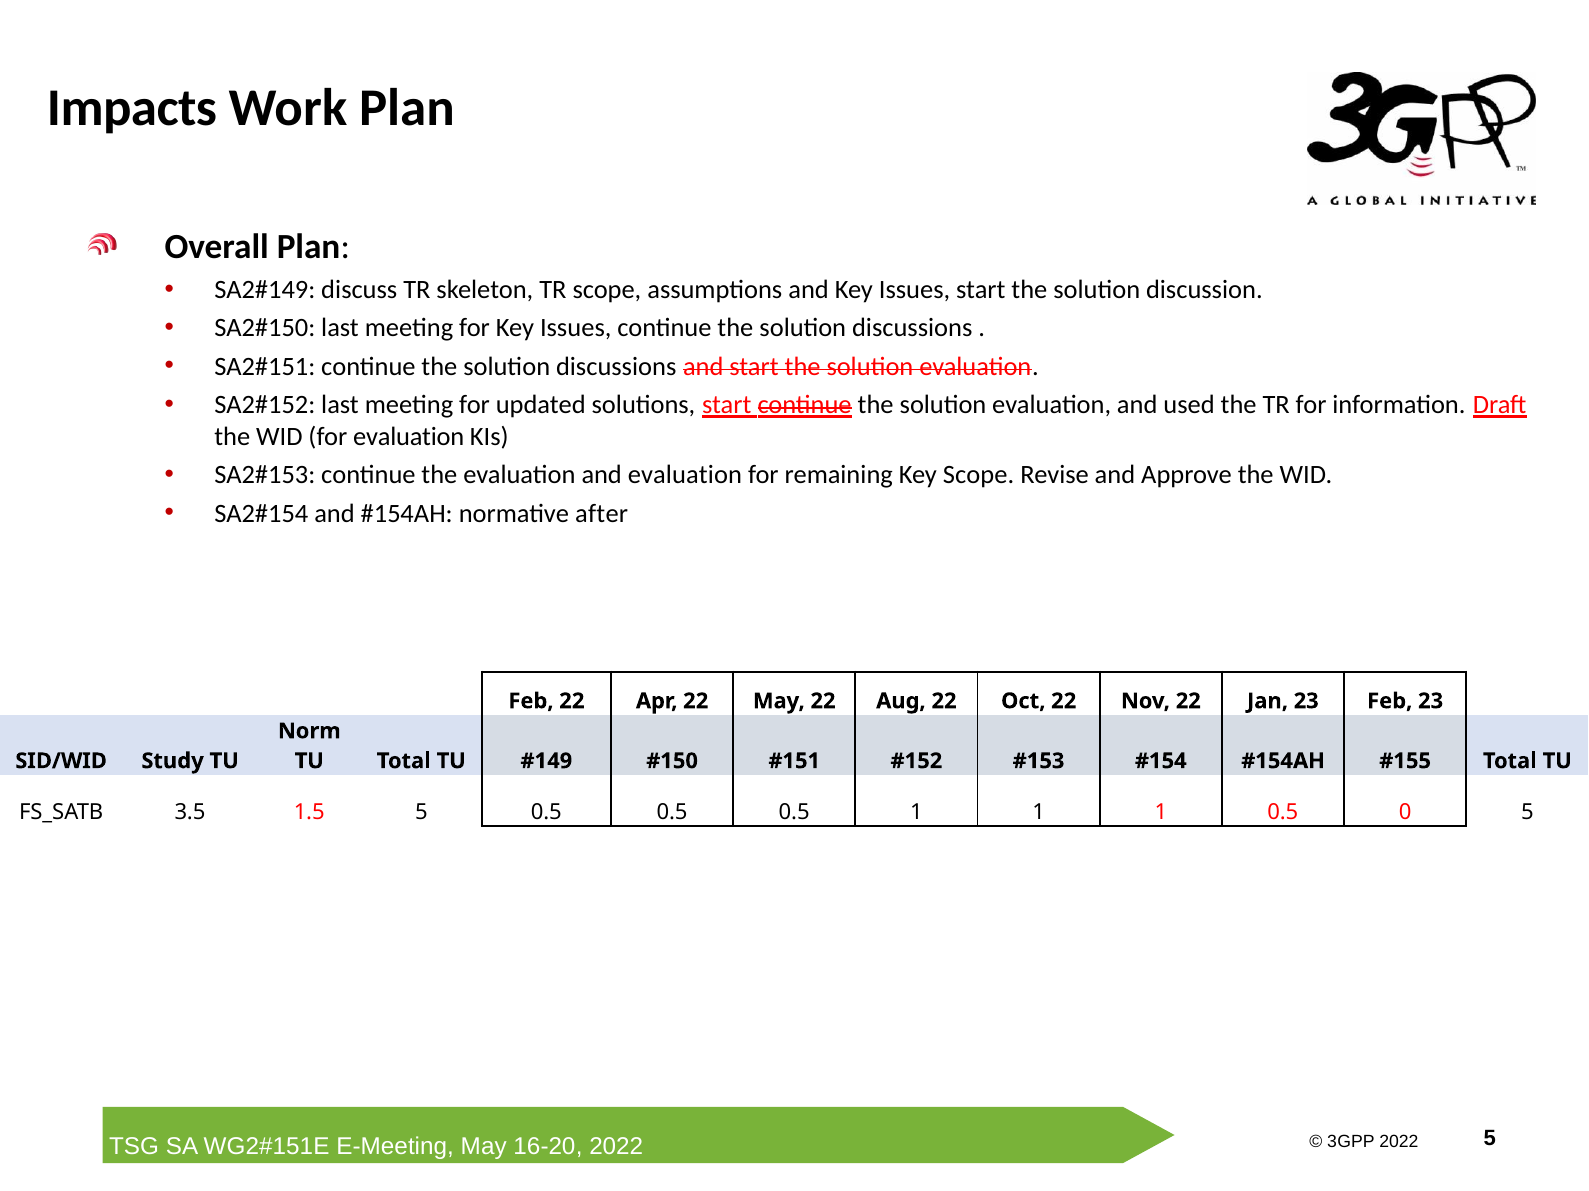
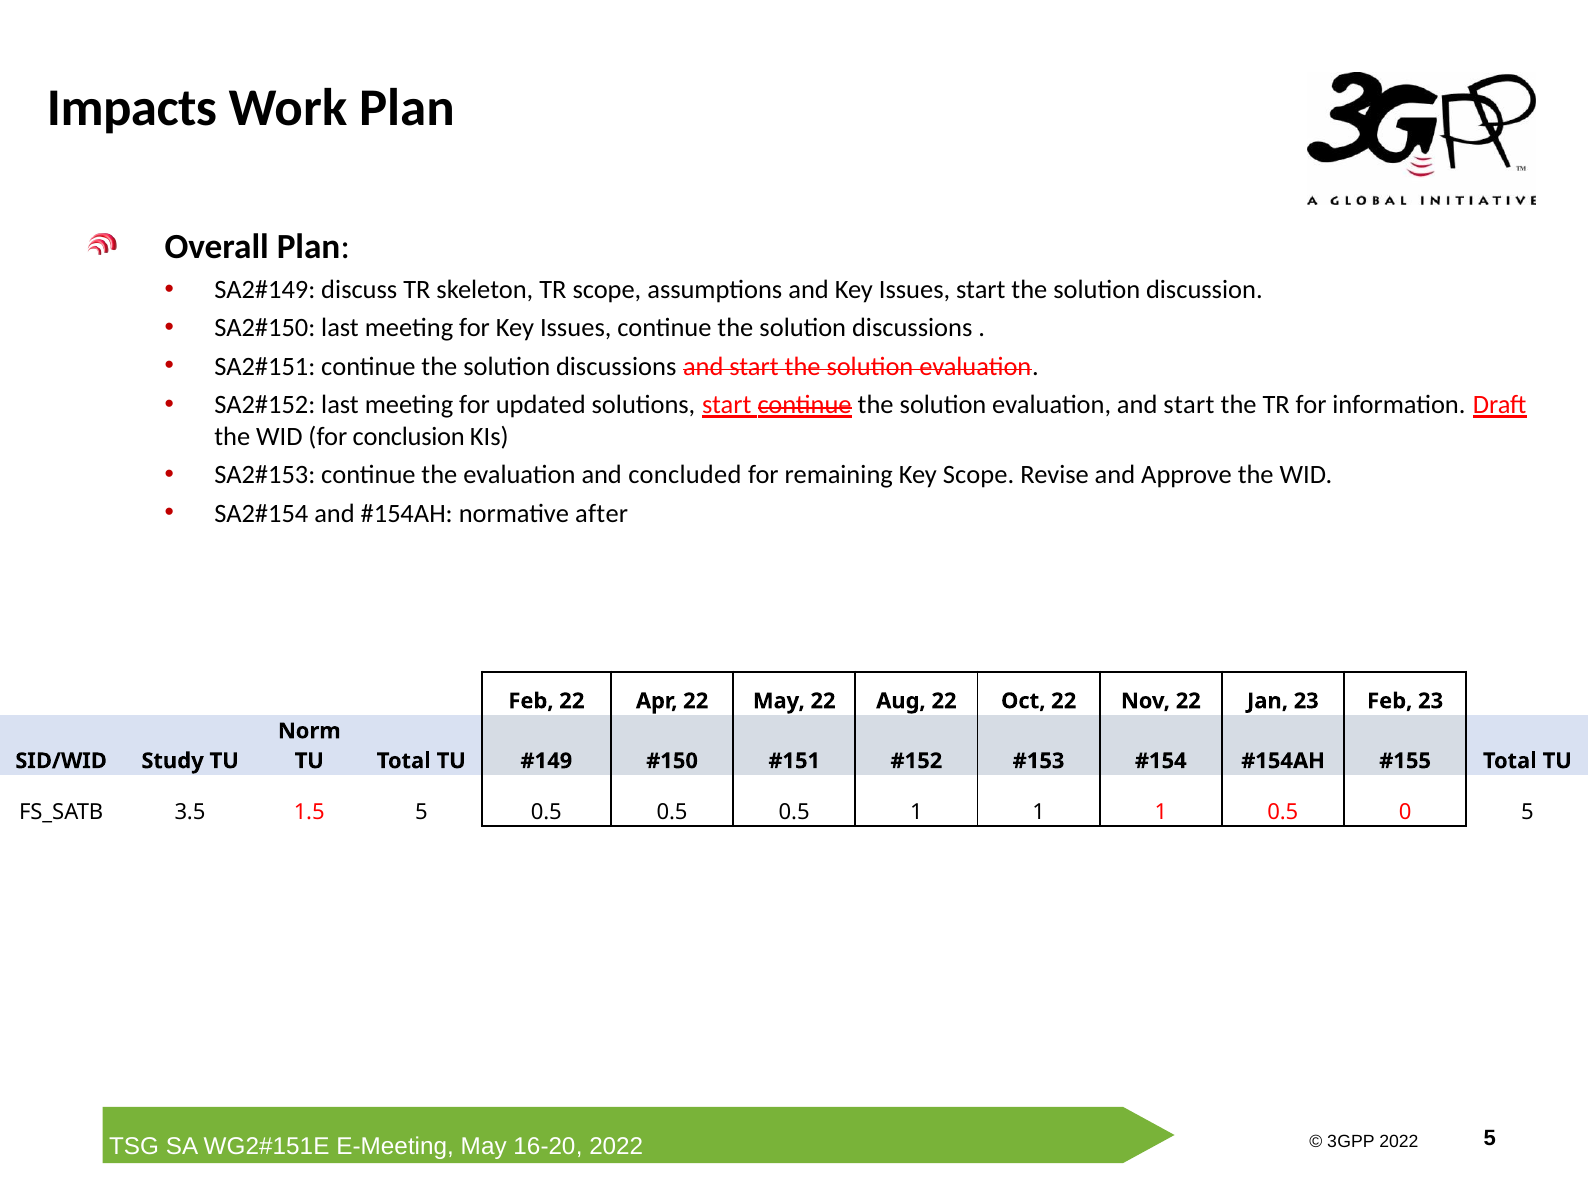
evaluation and used: used -> start (1189, 405)
for evaluation: evaluation -> conclusion (409, 437)
and evaluation: evaluation -> concluded (685, 475)
